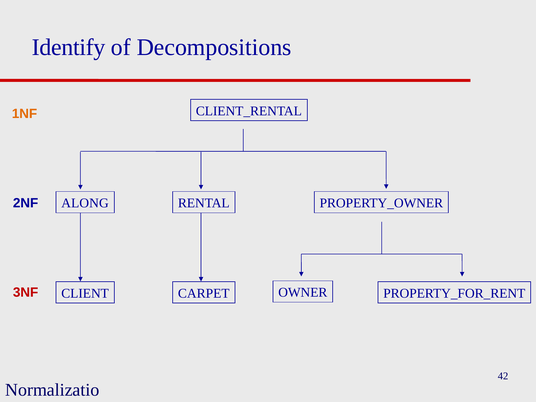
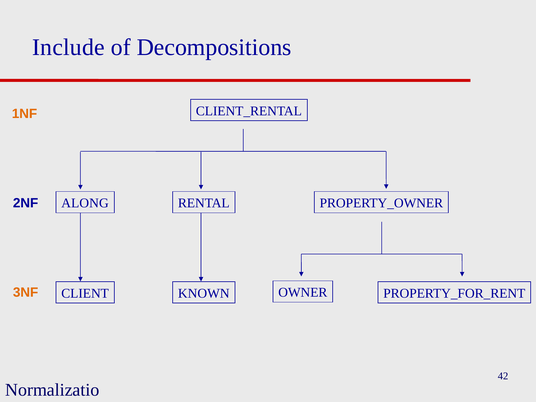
Identify: Identify -> Include (68, 47)
3NF colour: red -> orange (26, 292)
CARPET: CARPET -> KNOWN (204, 293)
